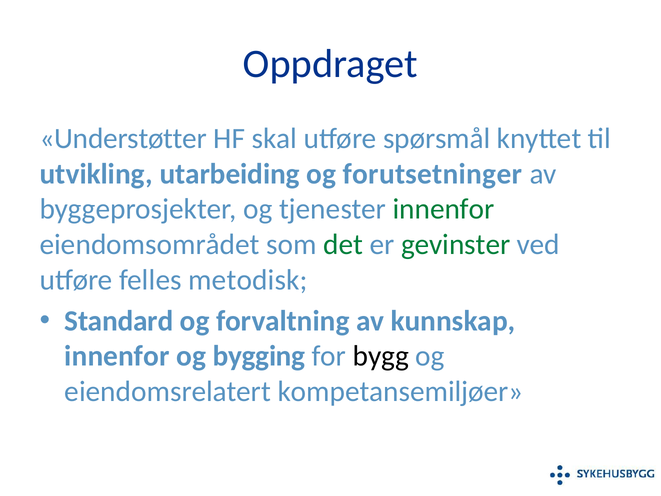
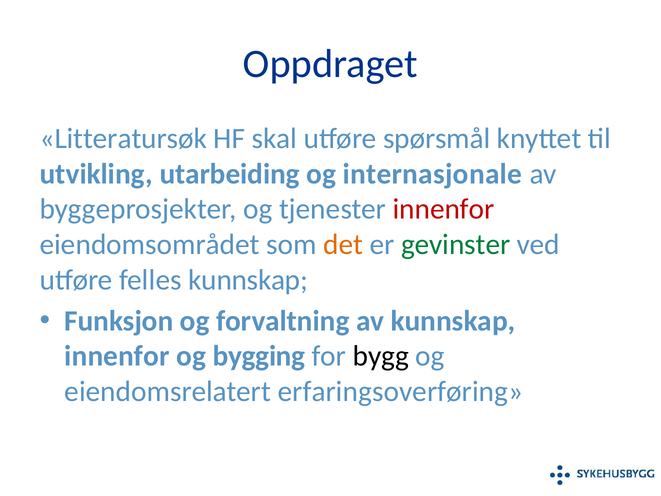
Understøtter: Understøtter -> Litteratursøk (123, 139)
forutsetninger: forutsetninger -> internasjonale (432, 174)
innenfor colour: green -> red (444, 209)
det colour: green -> orange (343, 244)
felles metodisk: metodisk -> kunnskap (248, 280)
Standard: Standard -> Funksjon (119, 321)
kompetansemiljøer: kompetansemiljøer -> erfaringsoverføring (401, 391)
